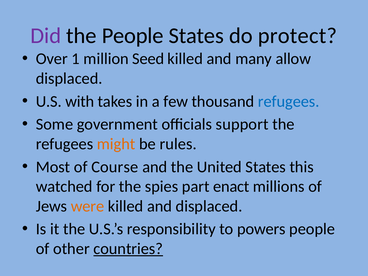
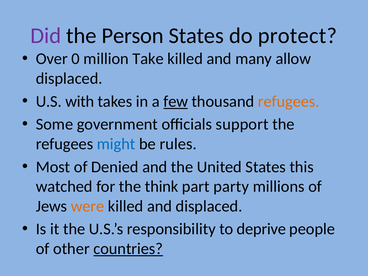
the People: People -> Person (133, 36)
1: 1 -> 0 (76, 59)
Seed: Seed -> Take (148, 59)
few underline: none -> present (176, 101)
refugees colour: blue -> orange (289, 101)
might colour: orange -> blue (116, 144)
Course: Course -> Denied (115, 167)
spies: spies -> think (162, 187)
enact: enact -> party (231, 187)
powers: powers -> deprive (261, 229)
